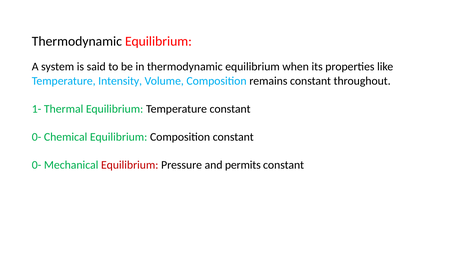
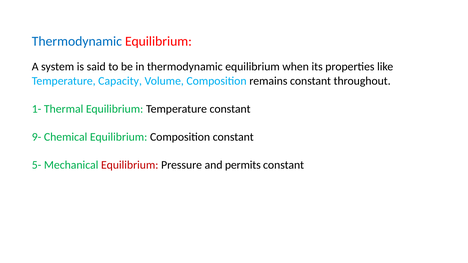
Thermodynamic colour: black -> blue (77, 41)
Intensity: Intensity -> Capacity (120, 81)
0-: 0- -> 9- (37, 137)
0-: 0- -> 5- (37, 165)
